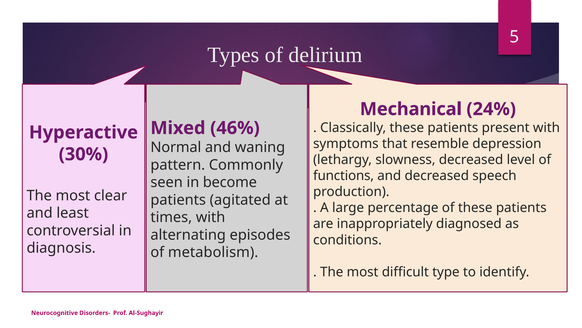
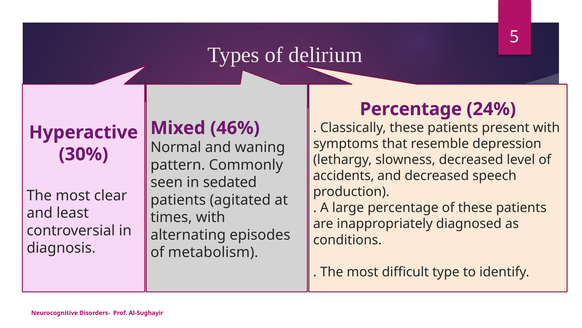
Mechanical: Mechanical -> Percentage (411, 109)
functions: functions -> accidents (344, 175)
become: become -> sedated (230, 182)
